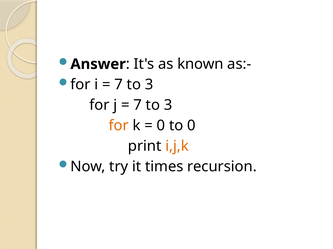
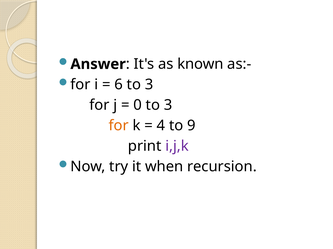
7: 7 -> 6 (119, 85)
7: 7 -> 0 (138, 105)
0: 0 -> 4 (161, 126)
to 0: 0 -> 9 (191, 126)
i,j,k colour: orange -> purple (177, 146)
times: times -> when (164, 167)
